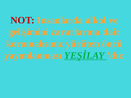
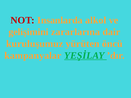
korumalısınız: korumalısınız -> kuruluşumuz (35, 44)
yayımlanması: yayımlanması -> kampanyalar (33, 56)
